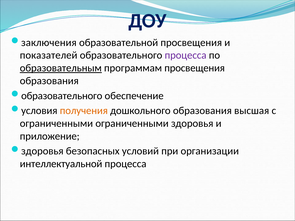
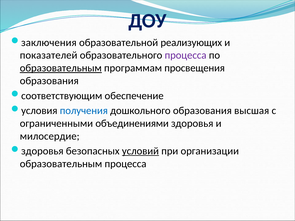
образовательной просвещения: просвещения -> реализующих (191, 43)
образовательного: образовательного -> соответствующим (62, 96)
получения colour: orange -> blue (84, 111)
ограниченными ограниченными: ограниченными -> объединениями (132, 123)
приложение: приложение -> милосердие (50, 136)
условий underline: none -> present (140, 151)
интеллектуальной: интеллектуальной -> образовательным (61, 164)
